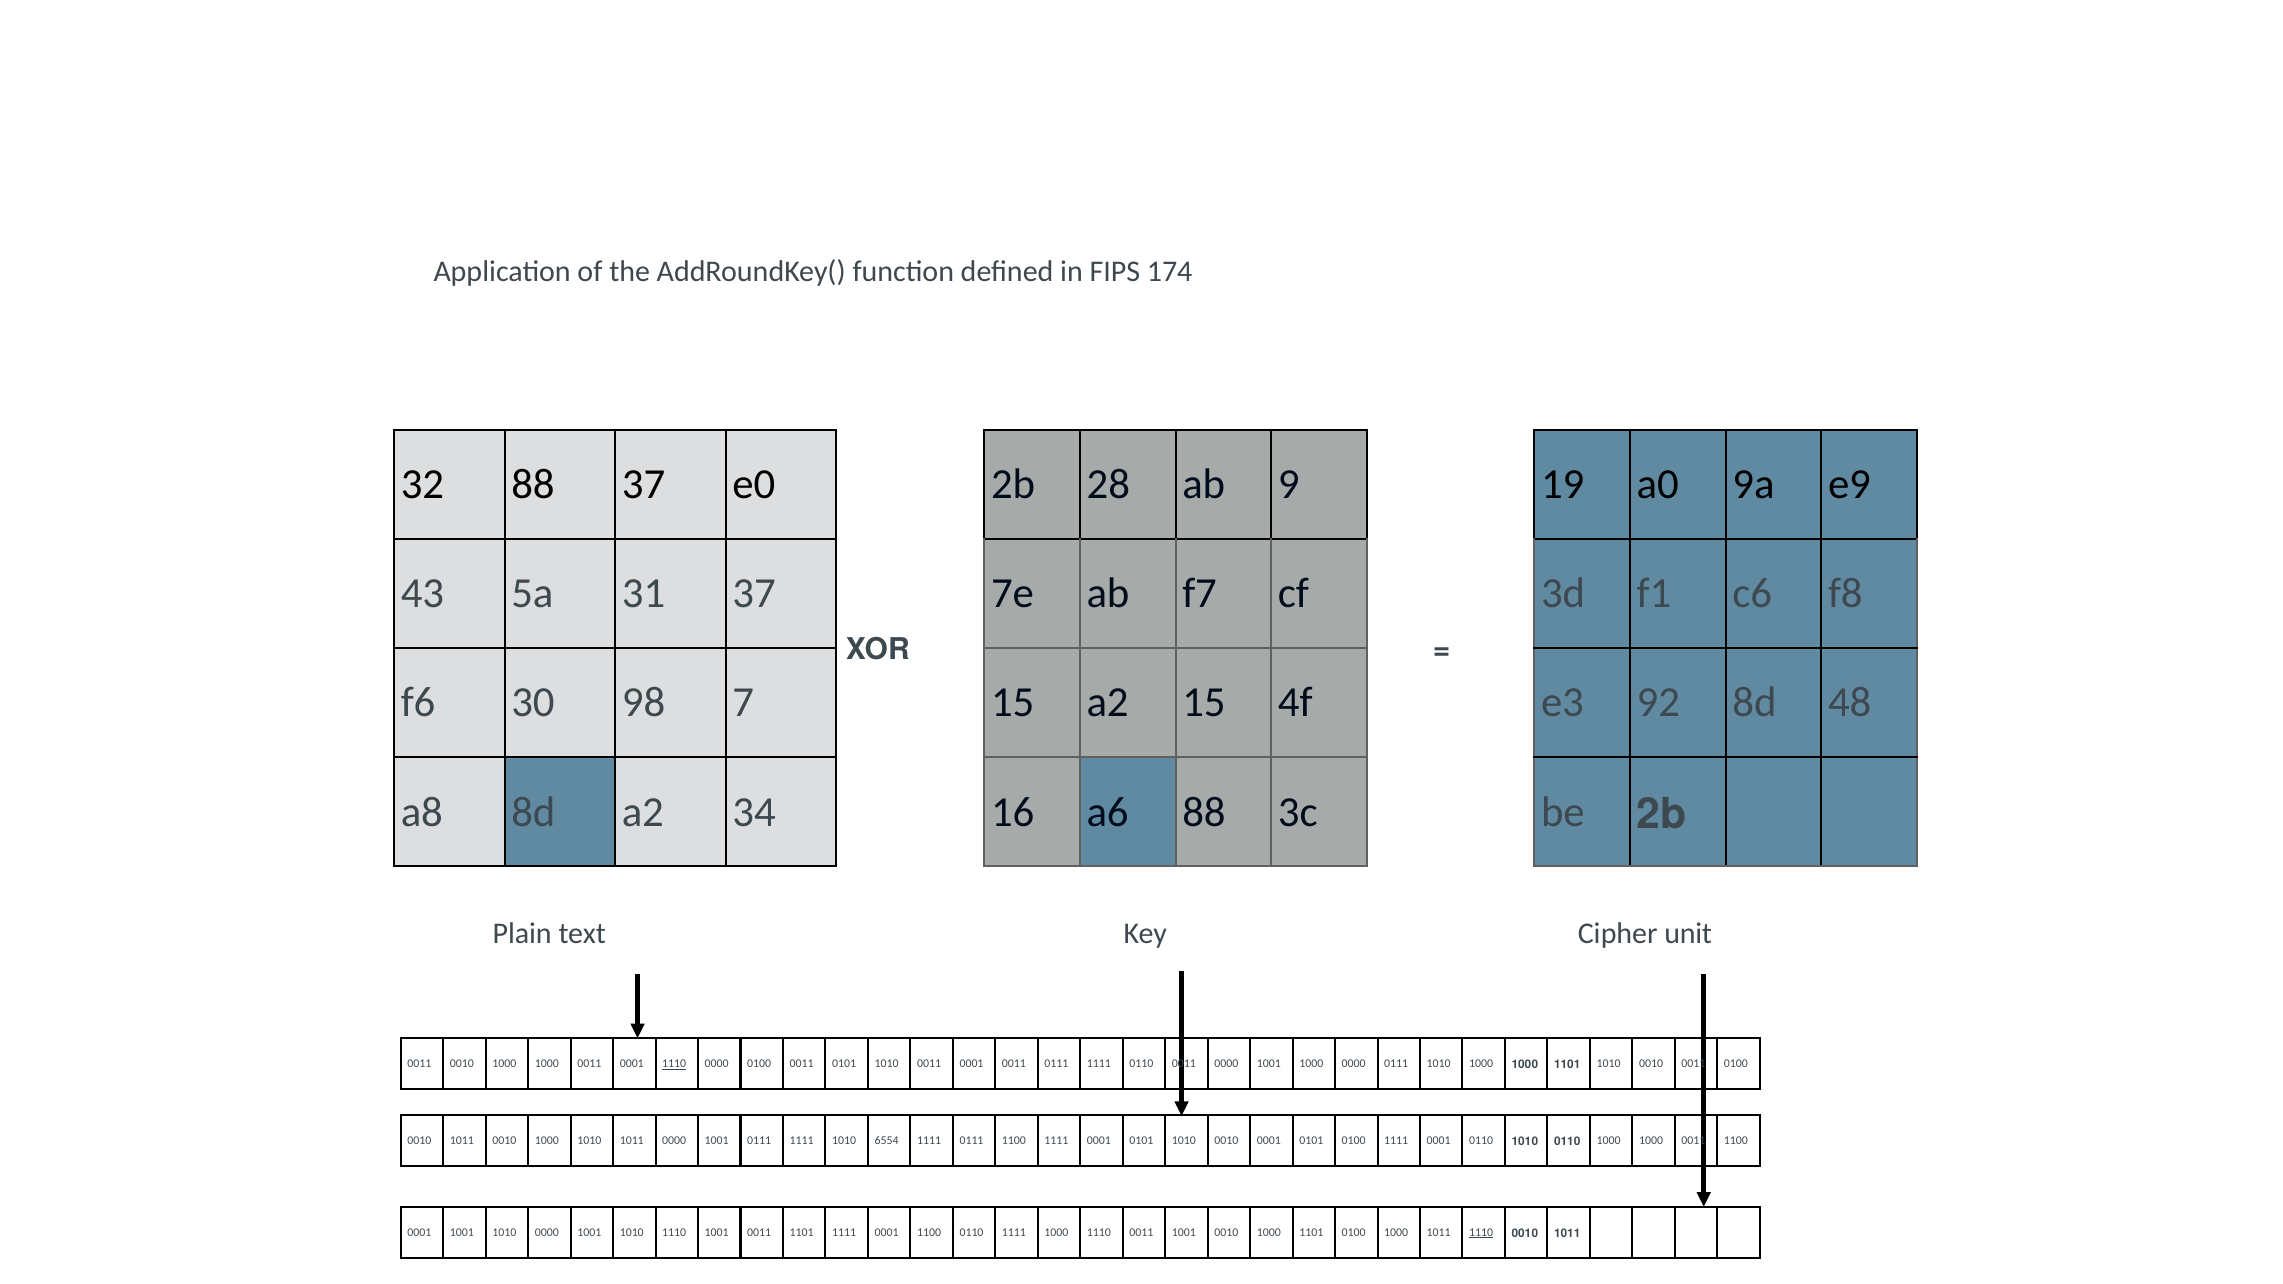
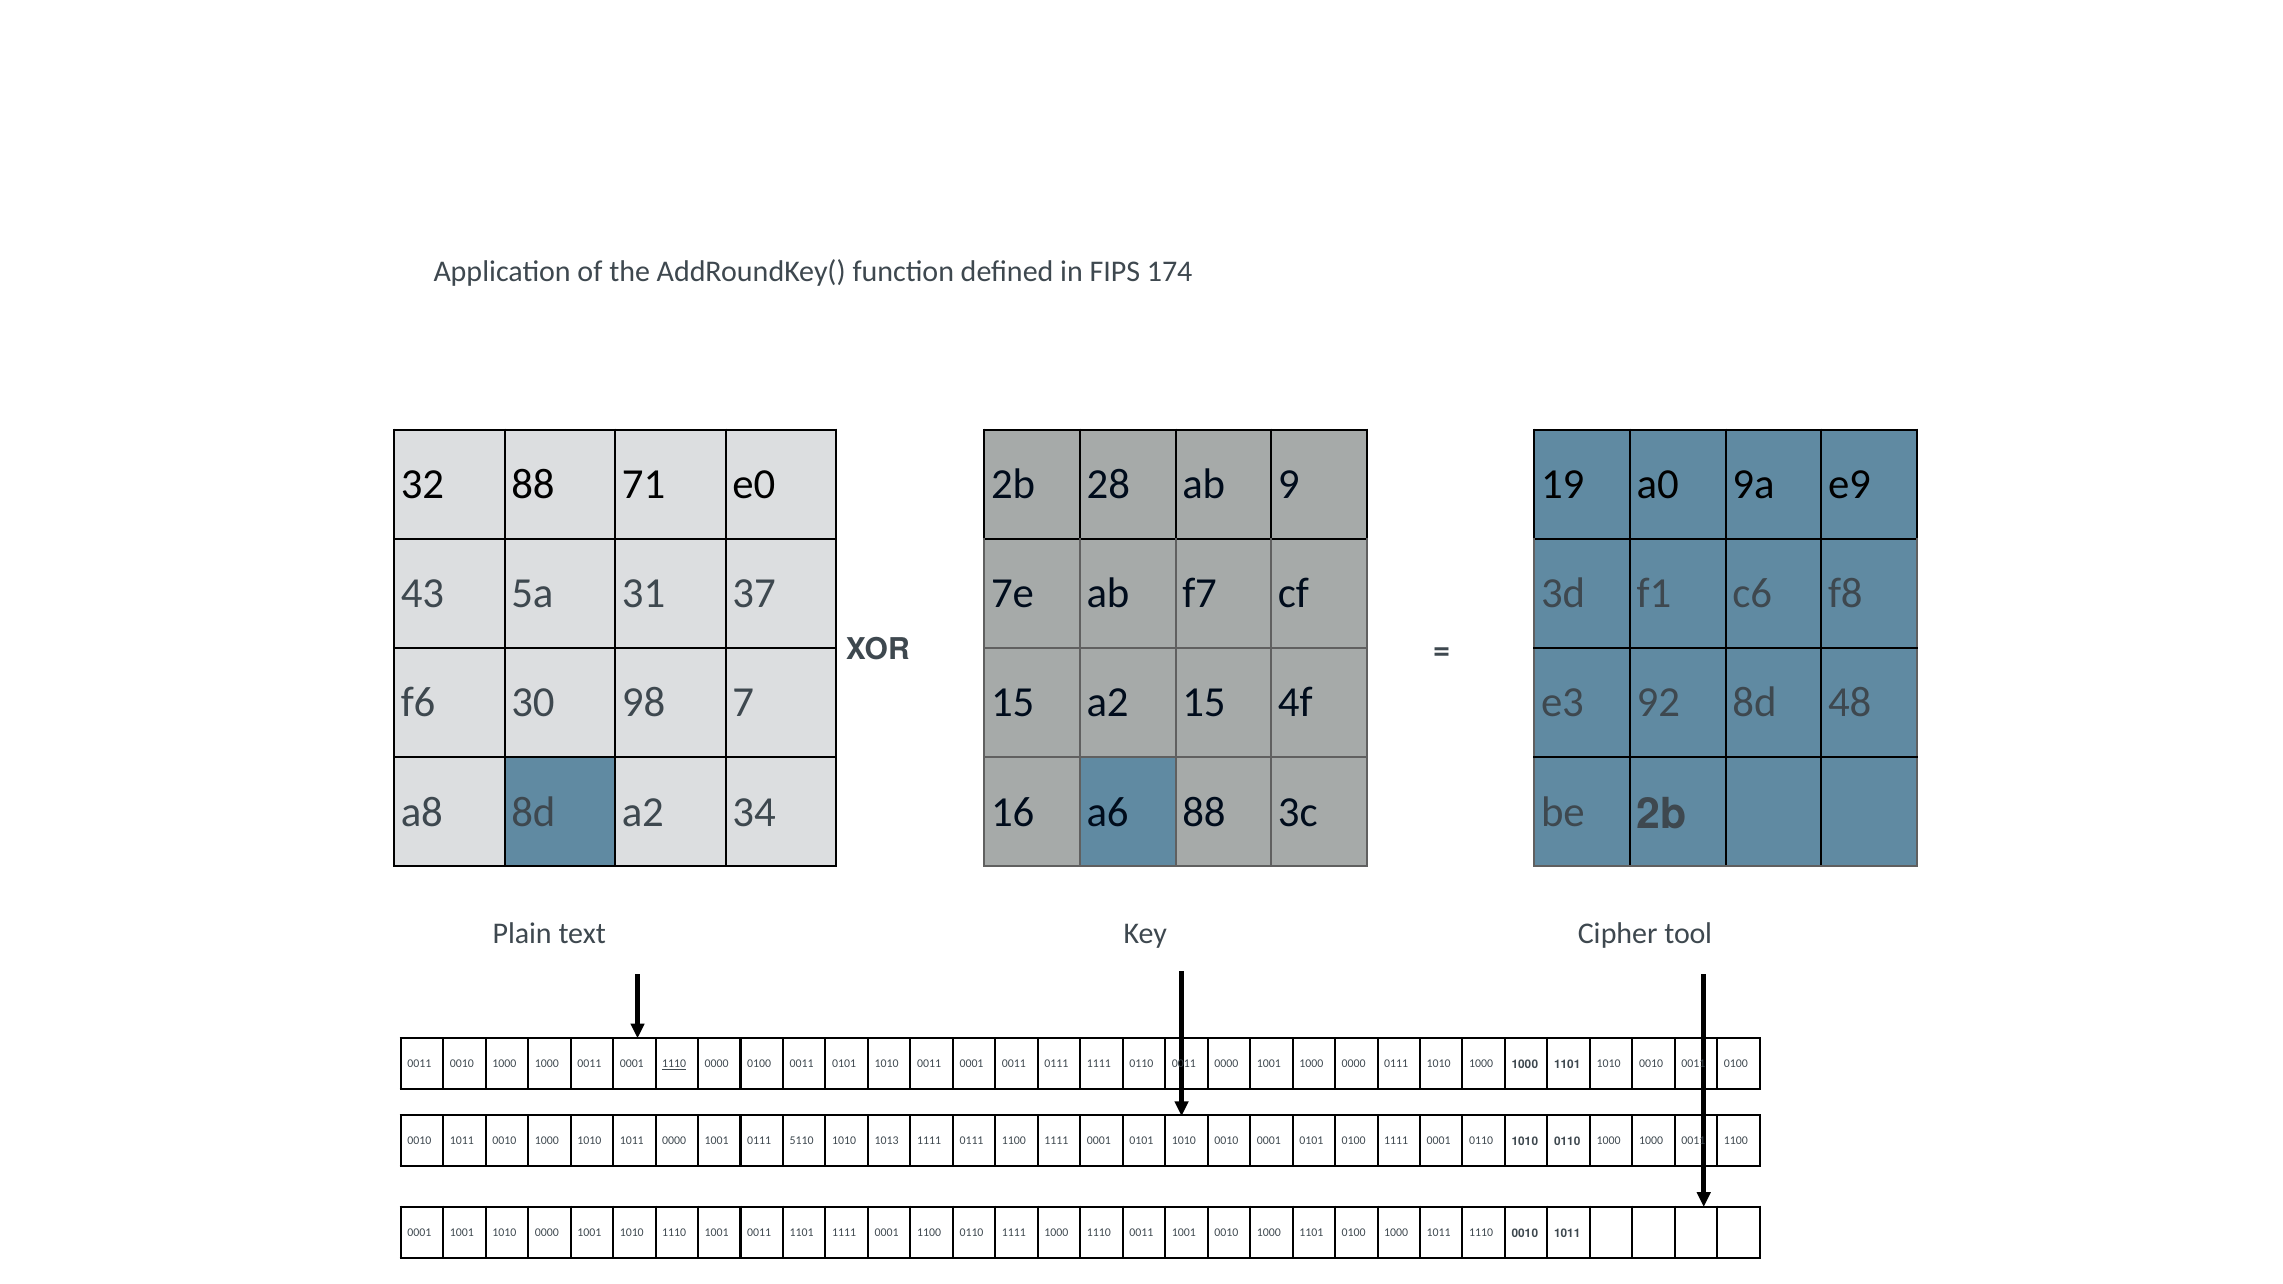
88 37: 37 -> 71 (644, 485)
unit: unit -> tool (1688, 934)
1001 0111 1111: 1111 -> 5110 (802, 1141)
6554: 6554 -> 1013 (887, 1141)
1110 underline: present -> none (1481, 1233)
